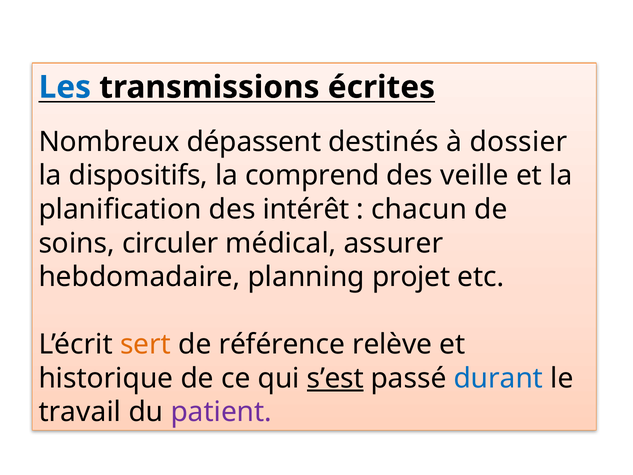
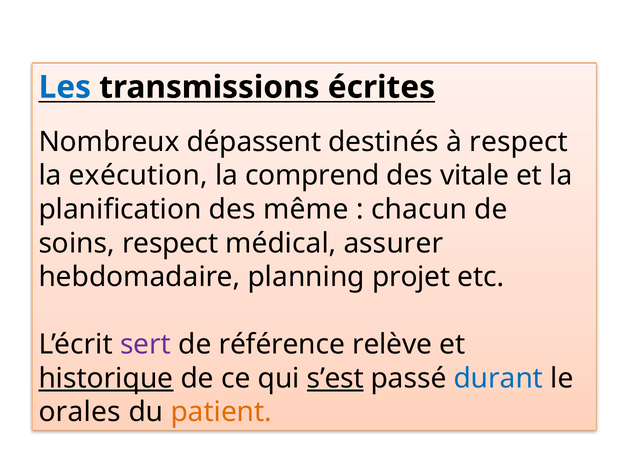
à dossier: dossier -> respect (519, 142)
dispositifs: dispositifs -> exécution (138, 176)
veille: veille -> vitale (475, 176)
intérêt: intérêt -> même (306, 209)
soins circuler: circuler -> respect (170, 243)
sert colour: orange -> purple (146, 344)
historique underline: none -> present (106, 378)
travail: travail -> orales (80, 412)
patient colour: purple -> orange (221, 412)
